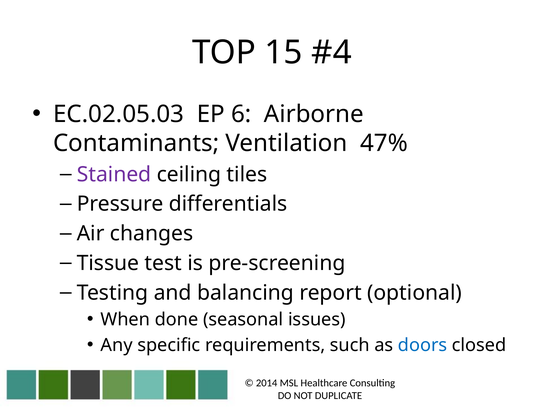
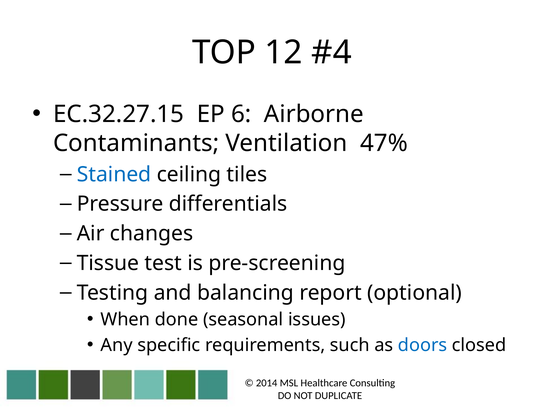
15: 15 -> 12 (284, 53)
EC.02.05.03: EC.02.05.03 -> EC.32.27.15 (119, 114)
Stained colour: purple -> blue (114, 174)
